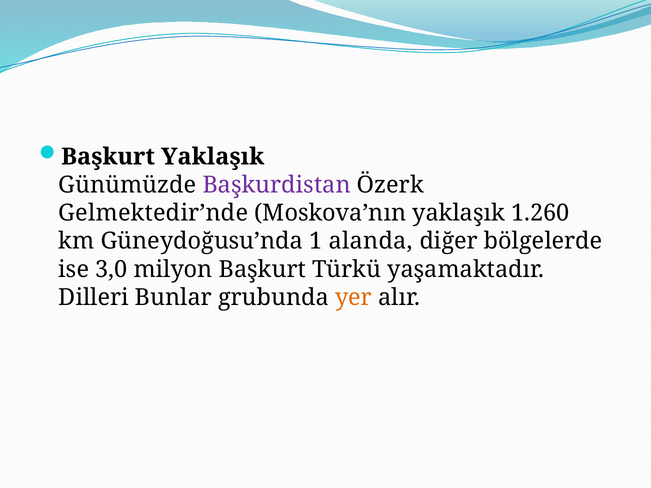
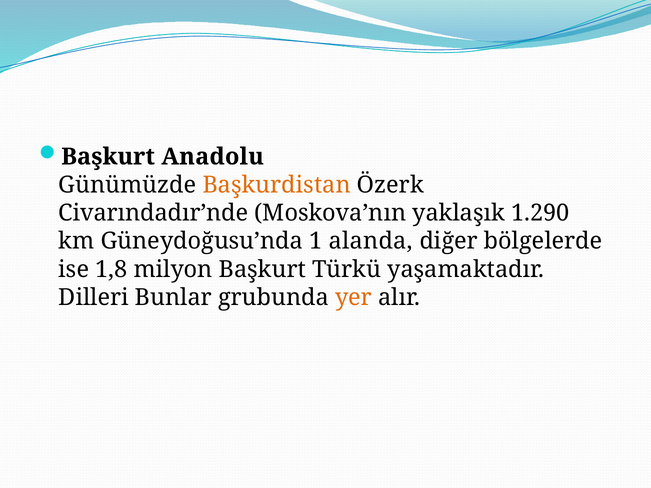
Başkurt Yaklaşık: Yaklaşık -> Anadolu (213, 157)
Başkurdistan colour: purple -> orange (277, 185)
Gelmektedir’nde: Gelmektedir’nde -> Civarındadır’nde (153, 213)
1.260: 1.260 -> 1.290 (540, 213)
3,0: 3,0 -> 1,8 (111, 270)
